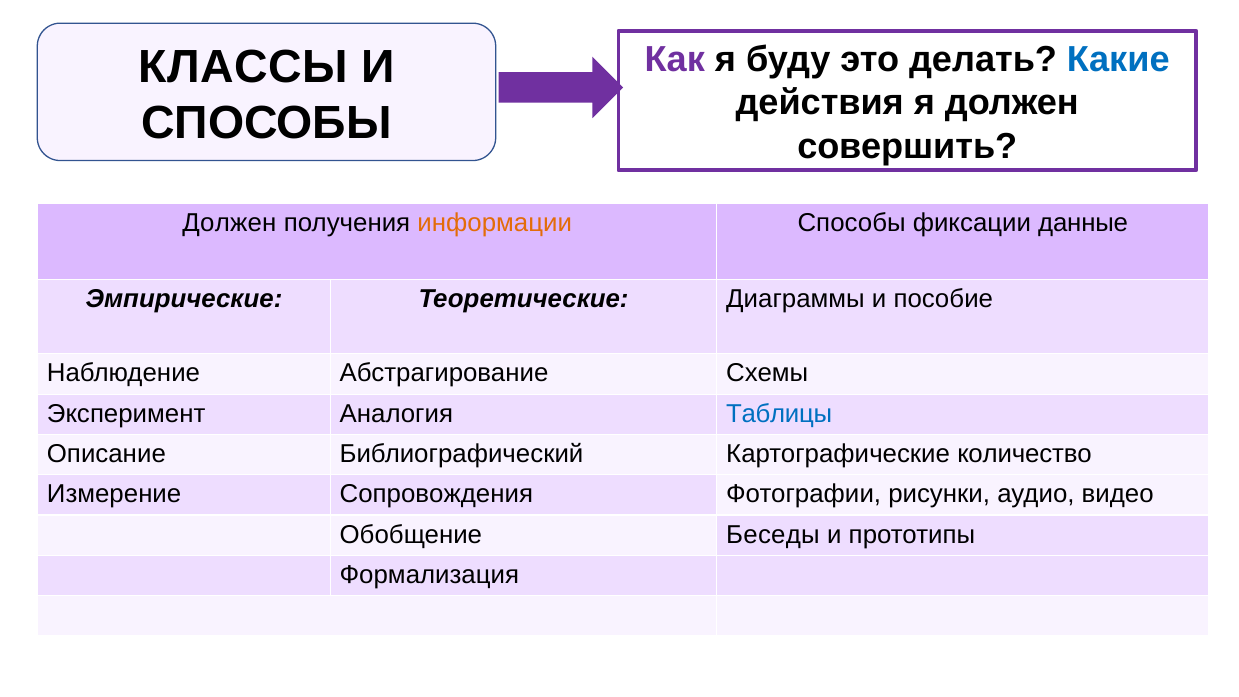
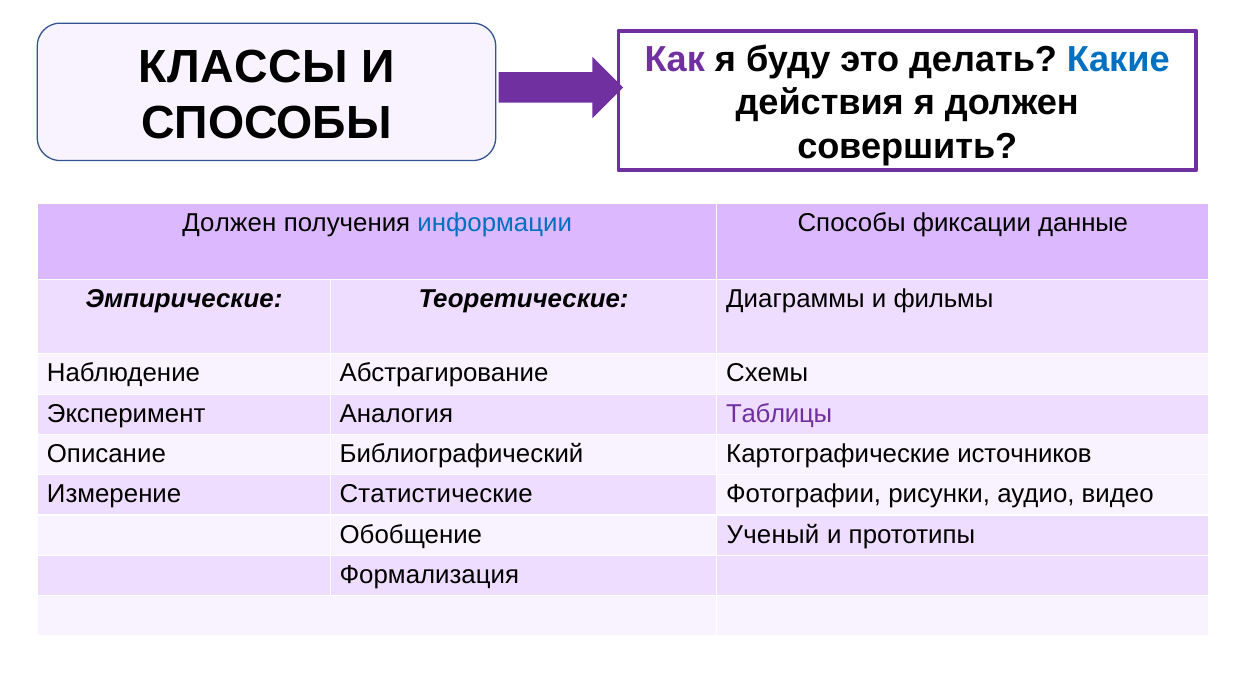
информации colour: orange -> blue (495, 223)
пособие: пособие -> фильмы (943, 299)
Таблицы colour: blue -> purple (779, 414)
количество: количество -> источников (1024, 454)
Сопровождения: Сопровождения -> Статистические (436, 494)
Беседы: Беседы -> Ученый (773, 534)
